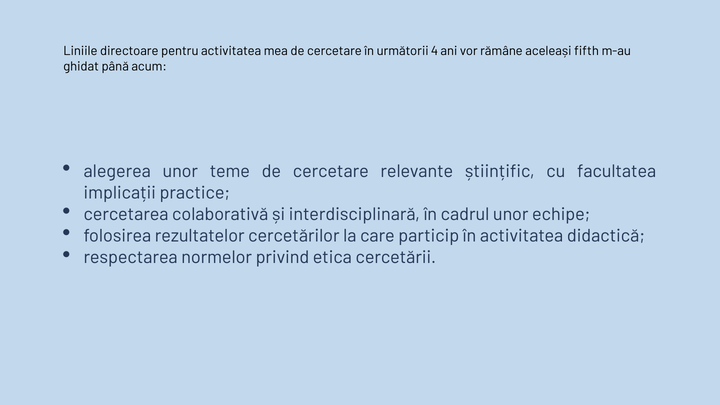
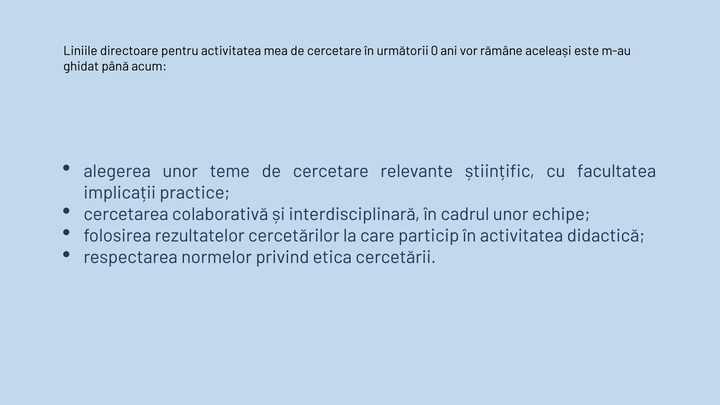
4: 4 -> 0 (435, 51)
fifth: fifth -> este (587, 51)
